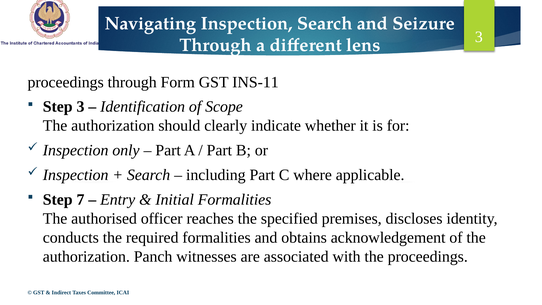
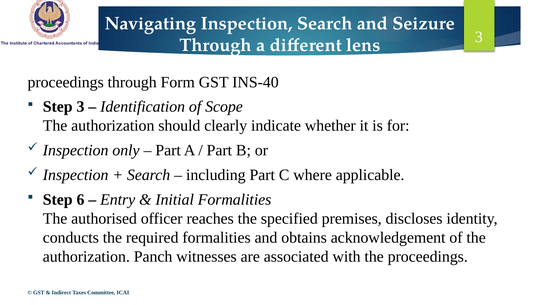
INS-11: INS-11 -> INS-40 (255, 82)
7: 7 -> 6 (80, 200)
